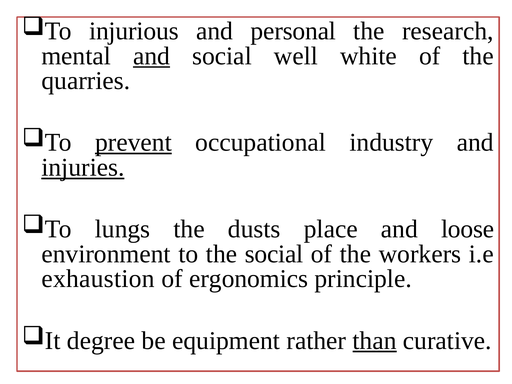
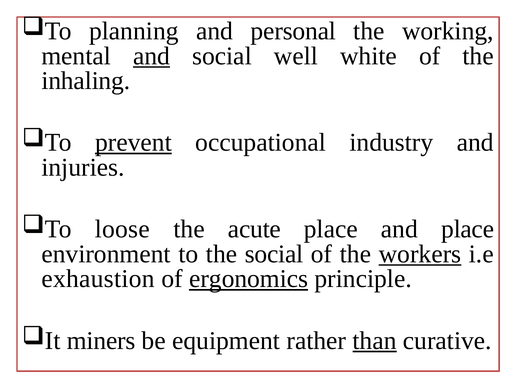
injurious: injurious -> planning (134, 31)
research: research -> working (448, 31)
quarries: quarries -> inhaling (86, 81)
injuries underline: present -> none (83, 167)
lungs: lungs -> loose (122, 229)
dusts: dusts -> acute (254, 229)
and loose: loose -> place (468, 229)
workers underline: none -> present (420, 254)
ergonomics underline: none -> present (249, 279)
degree: degree -> miners (101, 341)
